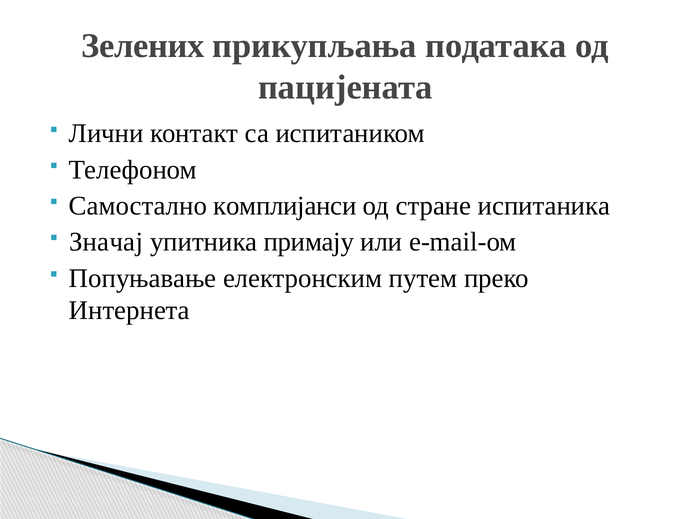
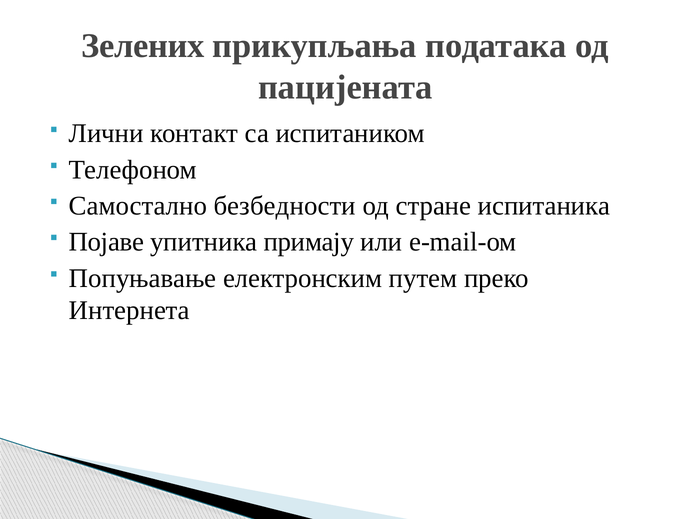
комплијанси: комплијанси -> безбедности (285, 206)
Значај: Значај -> Појаве (106, 242)
